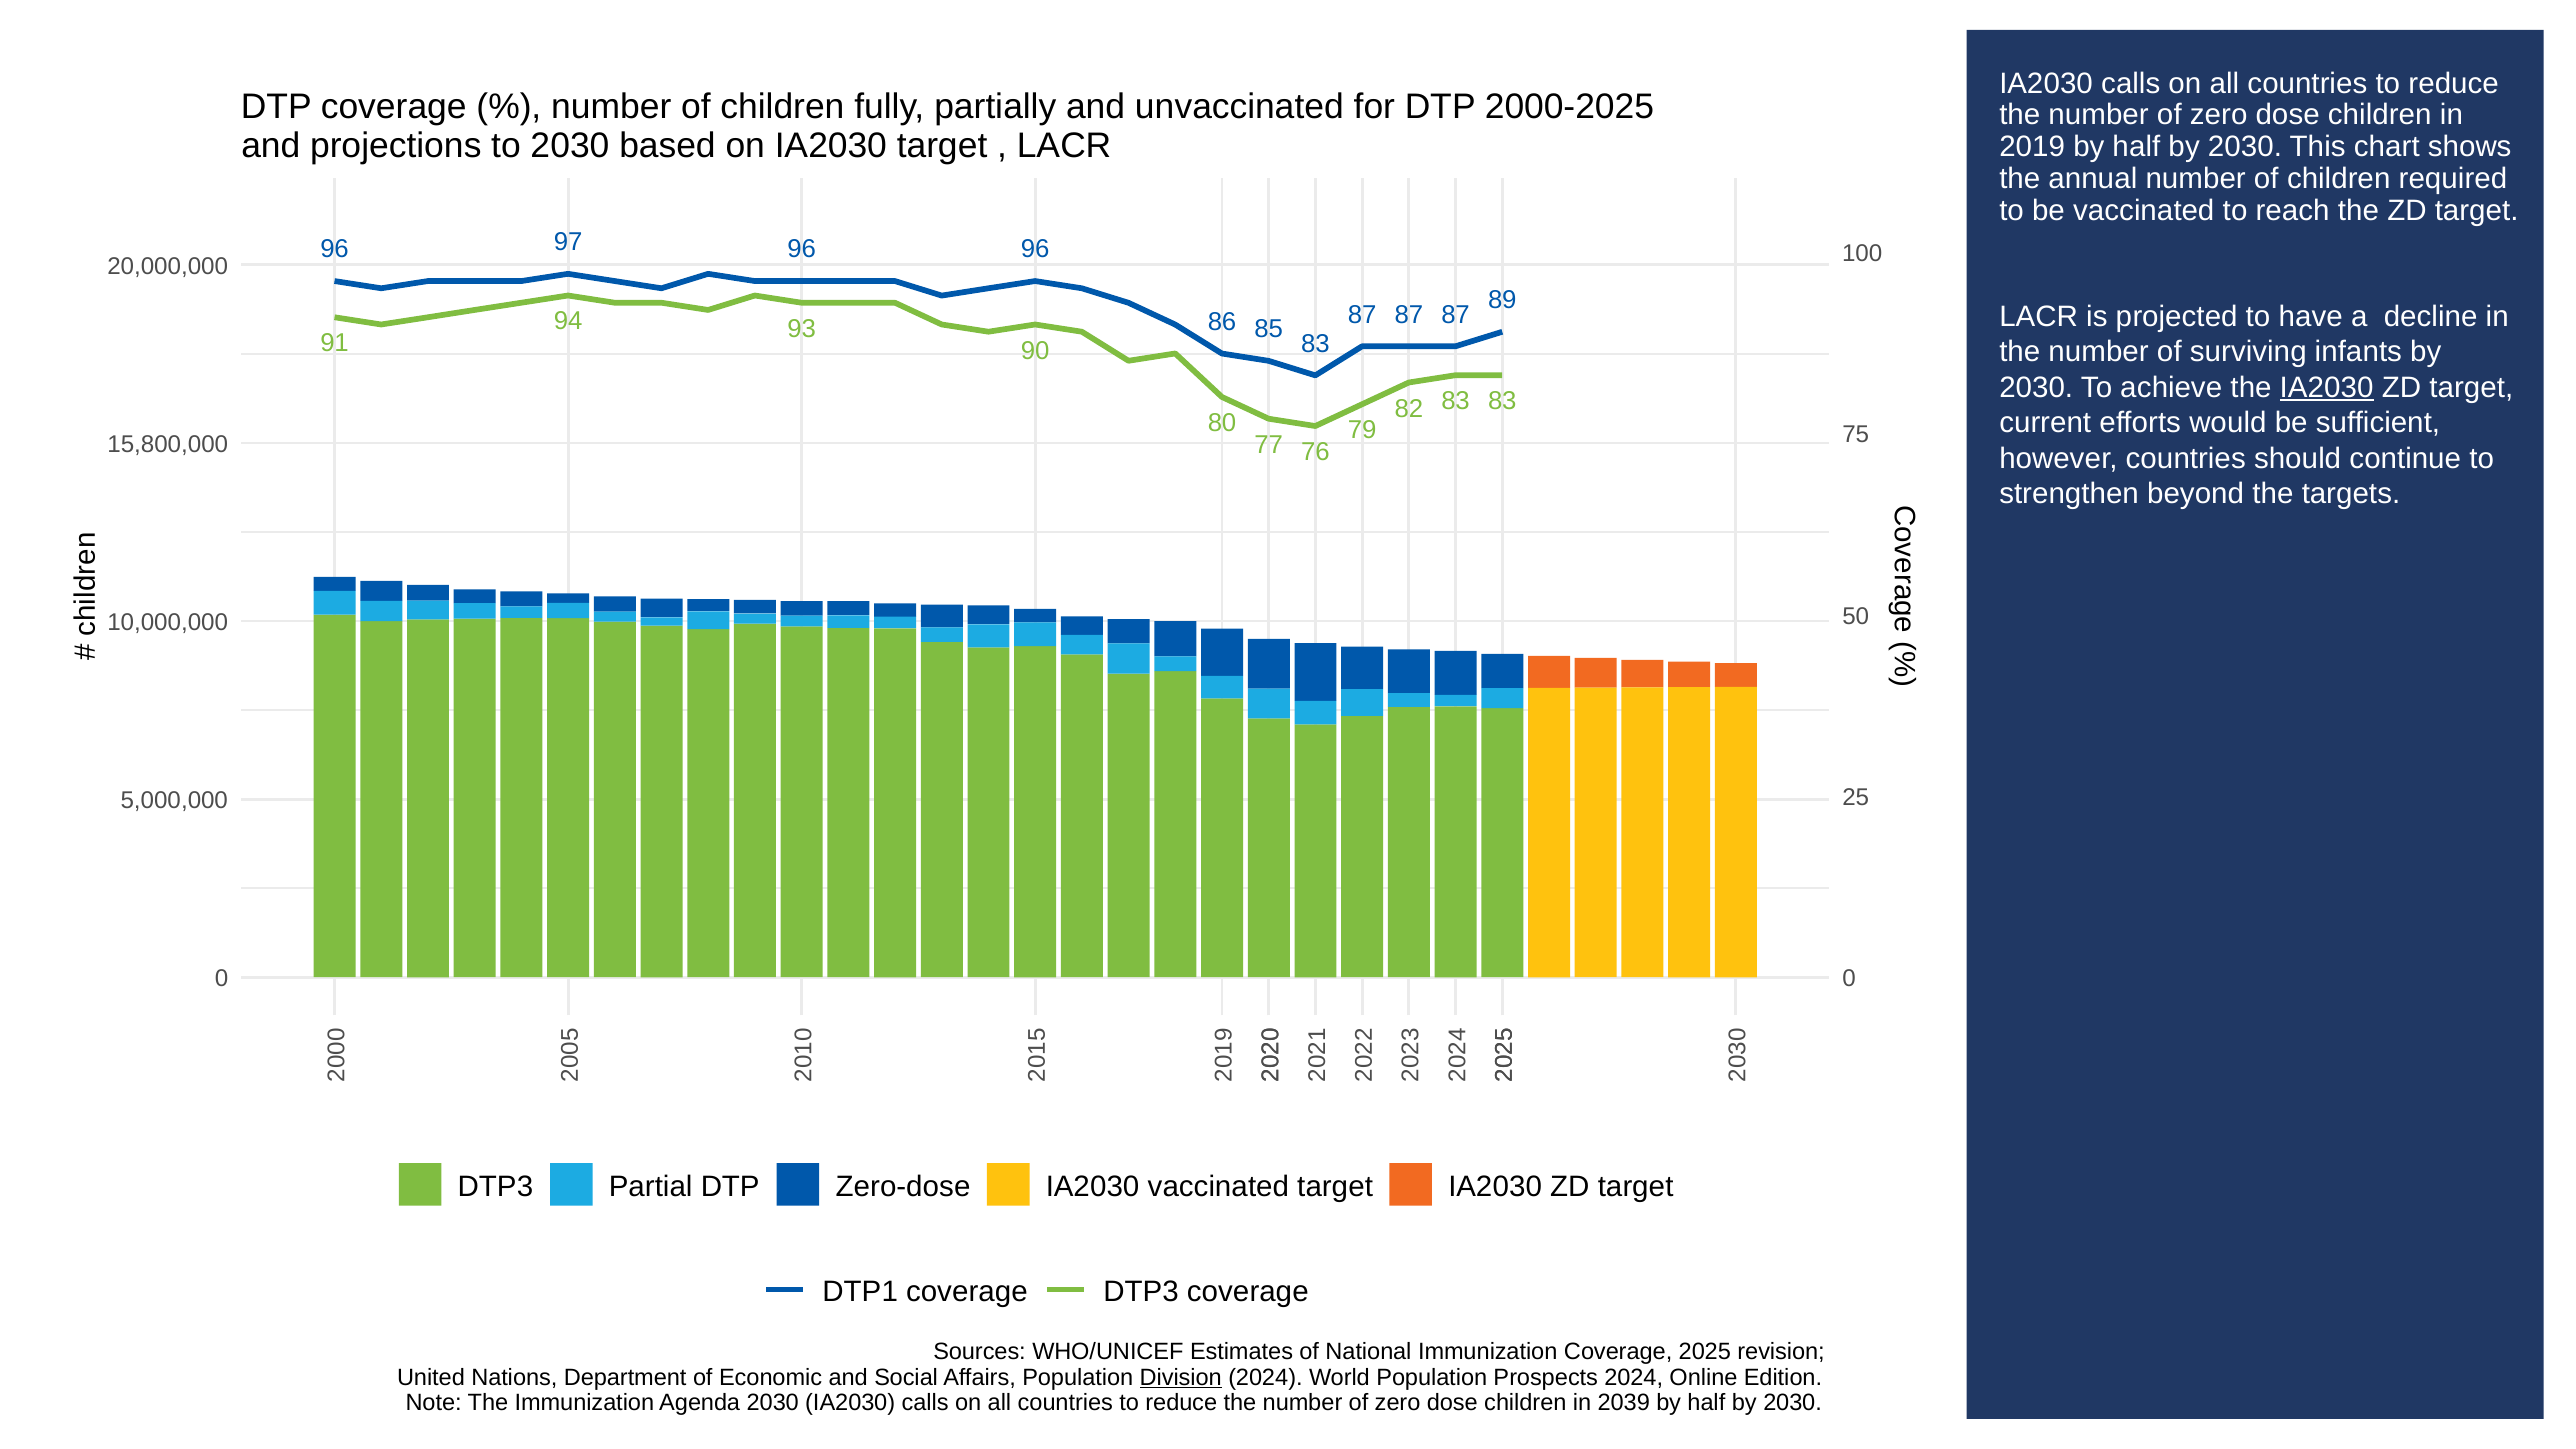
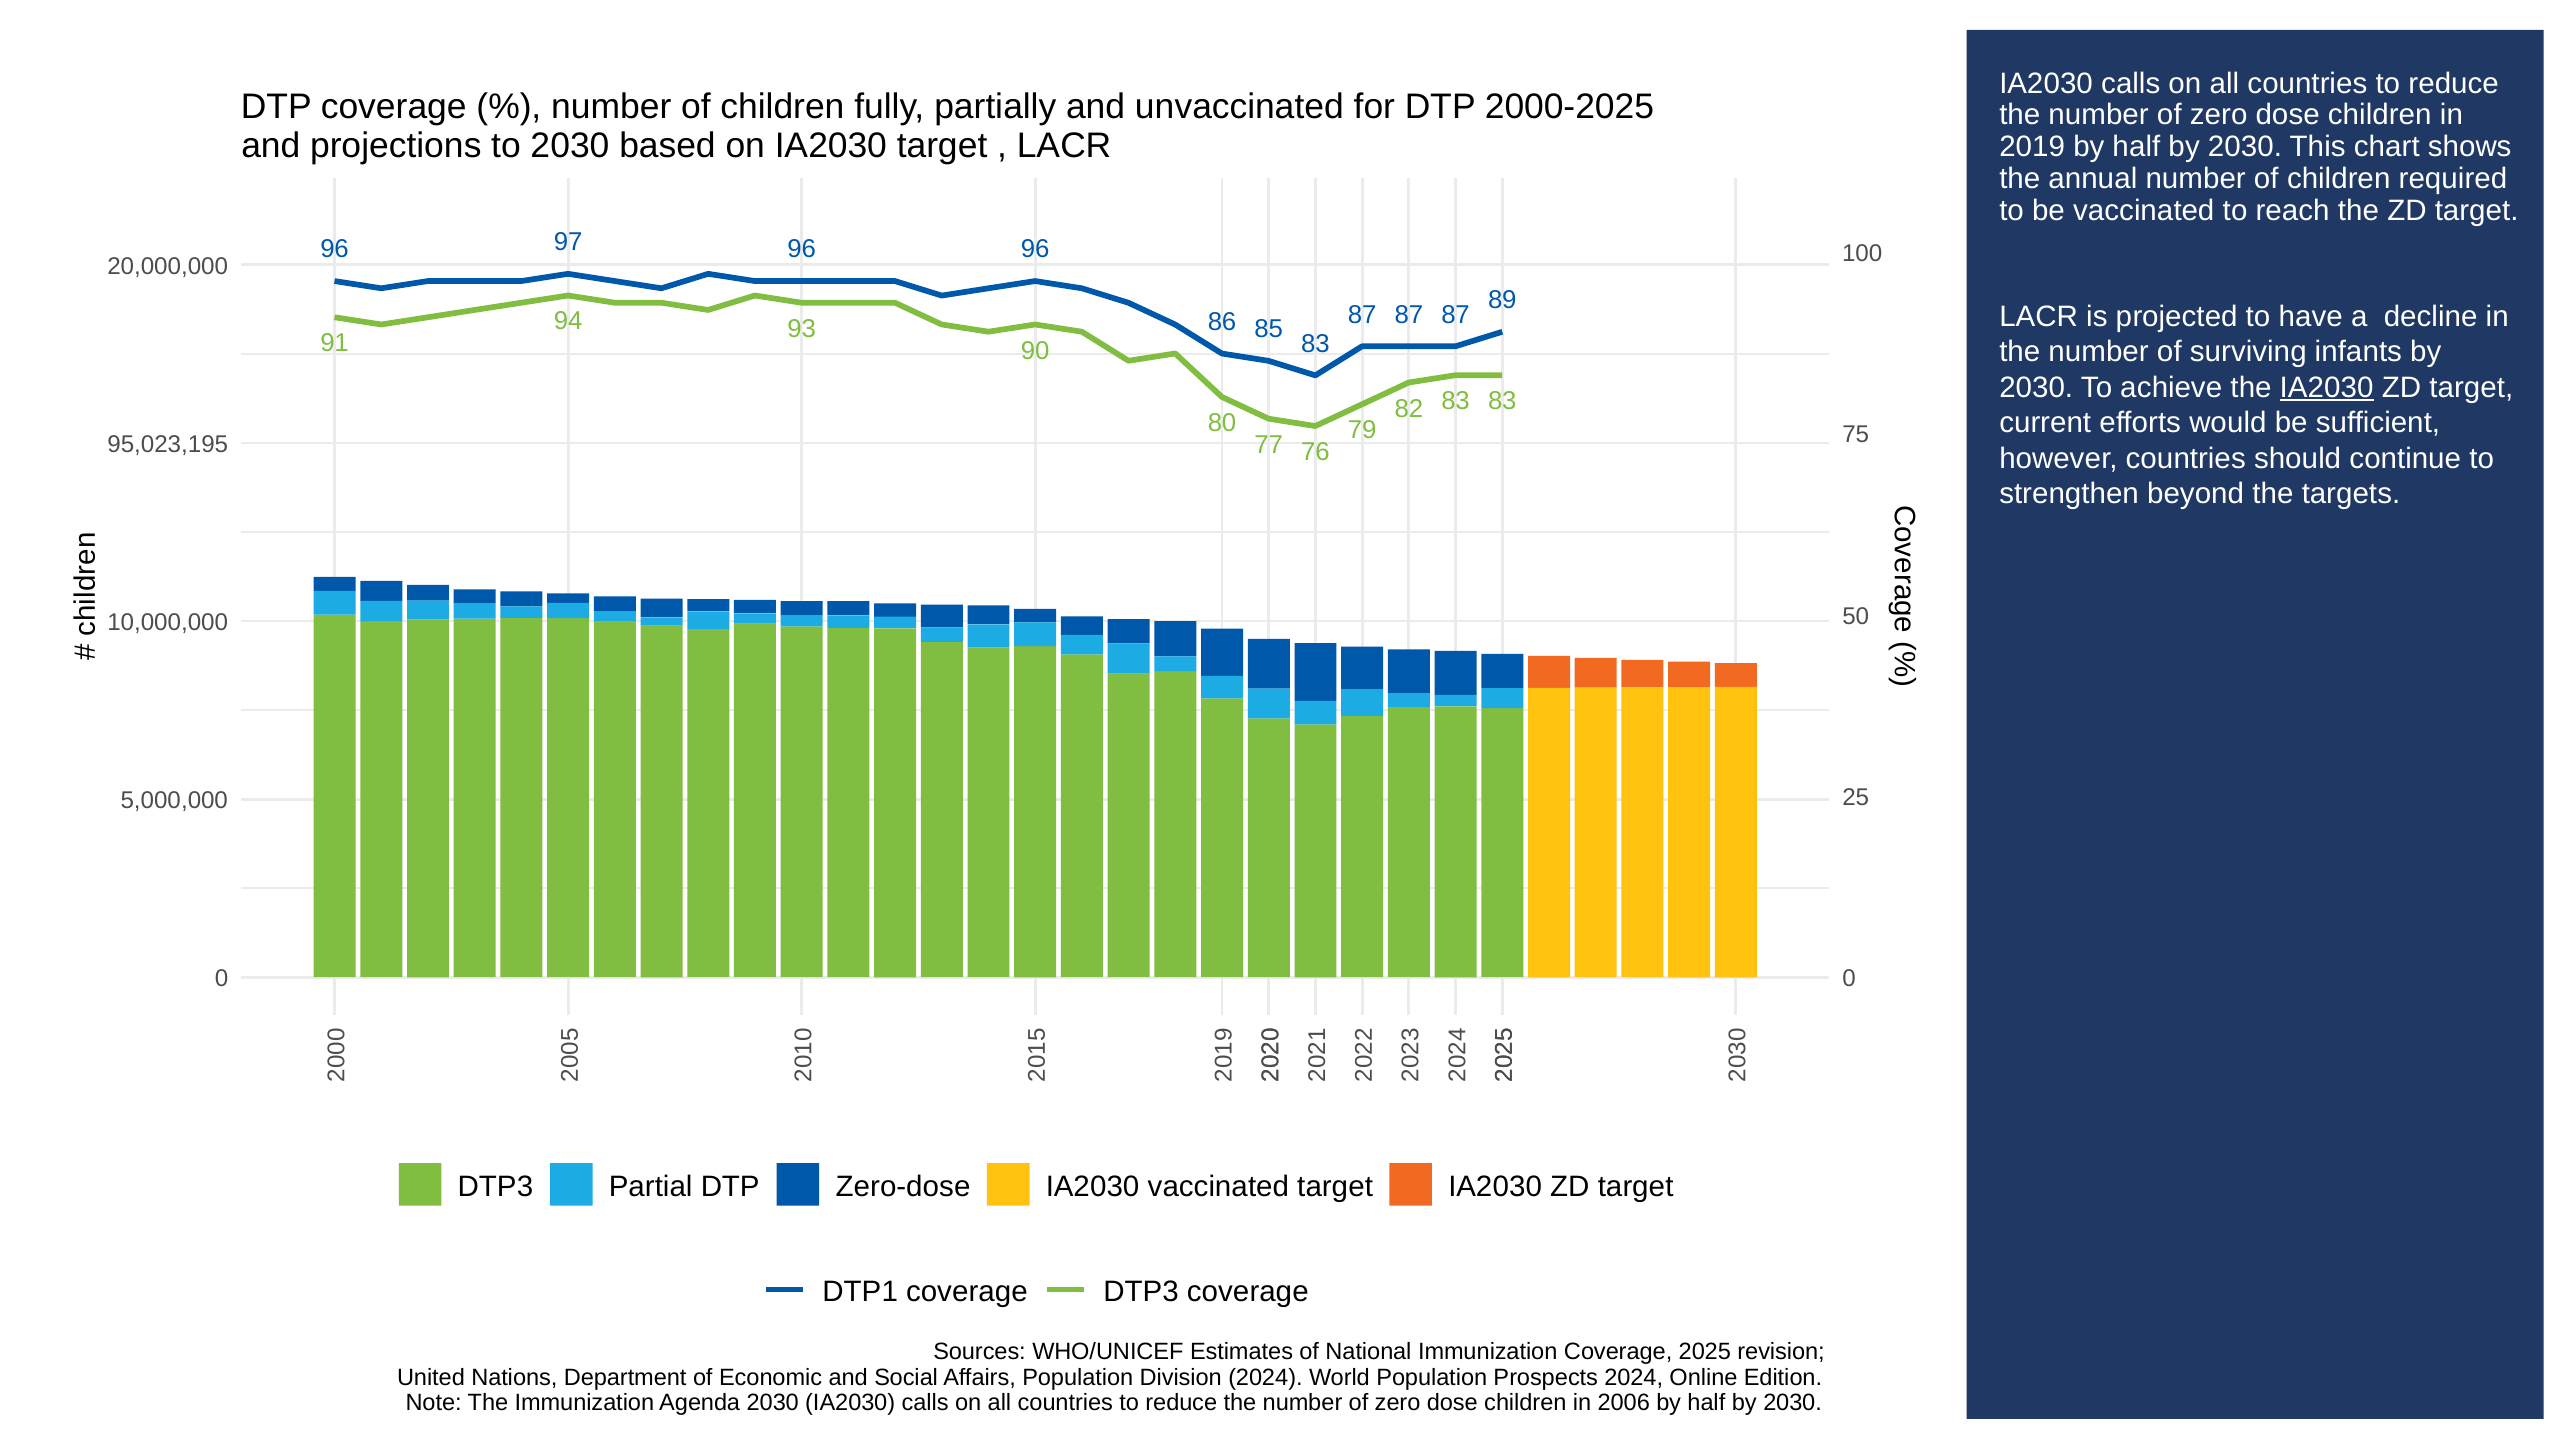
15,800,000: 15,800,000 -> 95,023,195 (168, 445)
Division underline: present -> none (1181, 1378)
2039: 2039 -> 2006 (1624, 1403)
